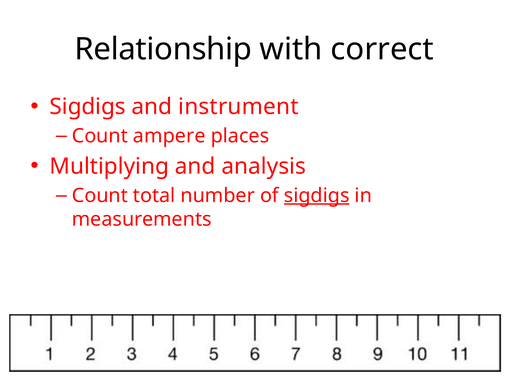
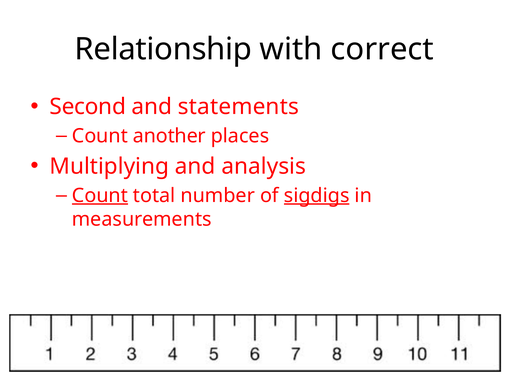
Sigdigs: Sigdigs -> Second (88, 107)
instrument: instrument -> statements (238, 107)
ampere: ampere -> another (169, 136)
Count underline: none -> present (100, 195)
